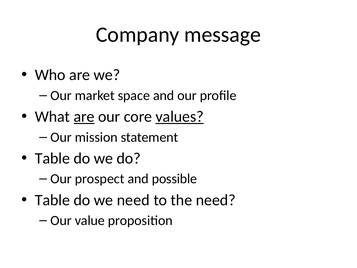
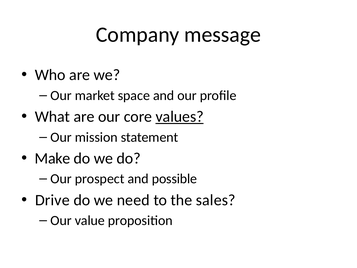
are underline: present -> none (84, 117)
Table: Table -> Make (52, 158)
Table: Table -> Drive (52, 200)
the need: need -> sales (216, 200)
